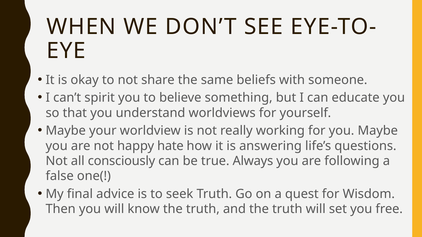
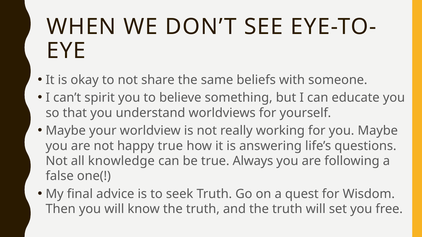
happy hate: hate -> true (170, 146)
consciously: consciously -> knowledge (121, 161)
